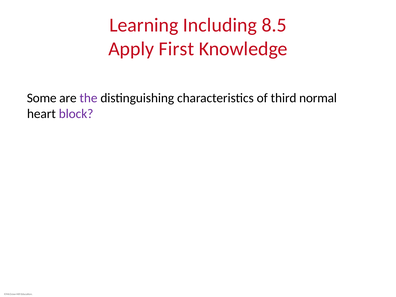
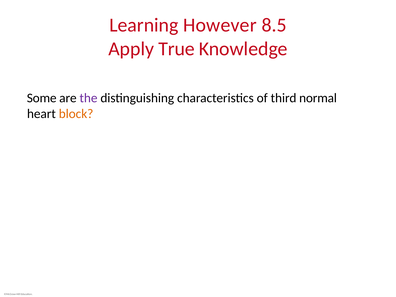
Including: Including -> However (220, 25)
First: First -> True (177, 49)
block colour: purple -> orange (76, 114)
